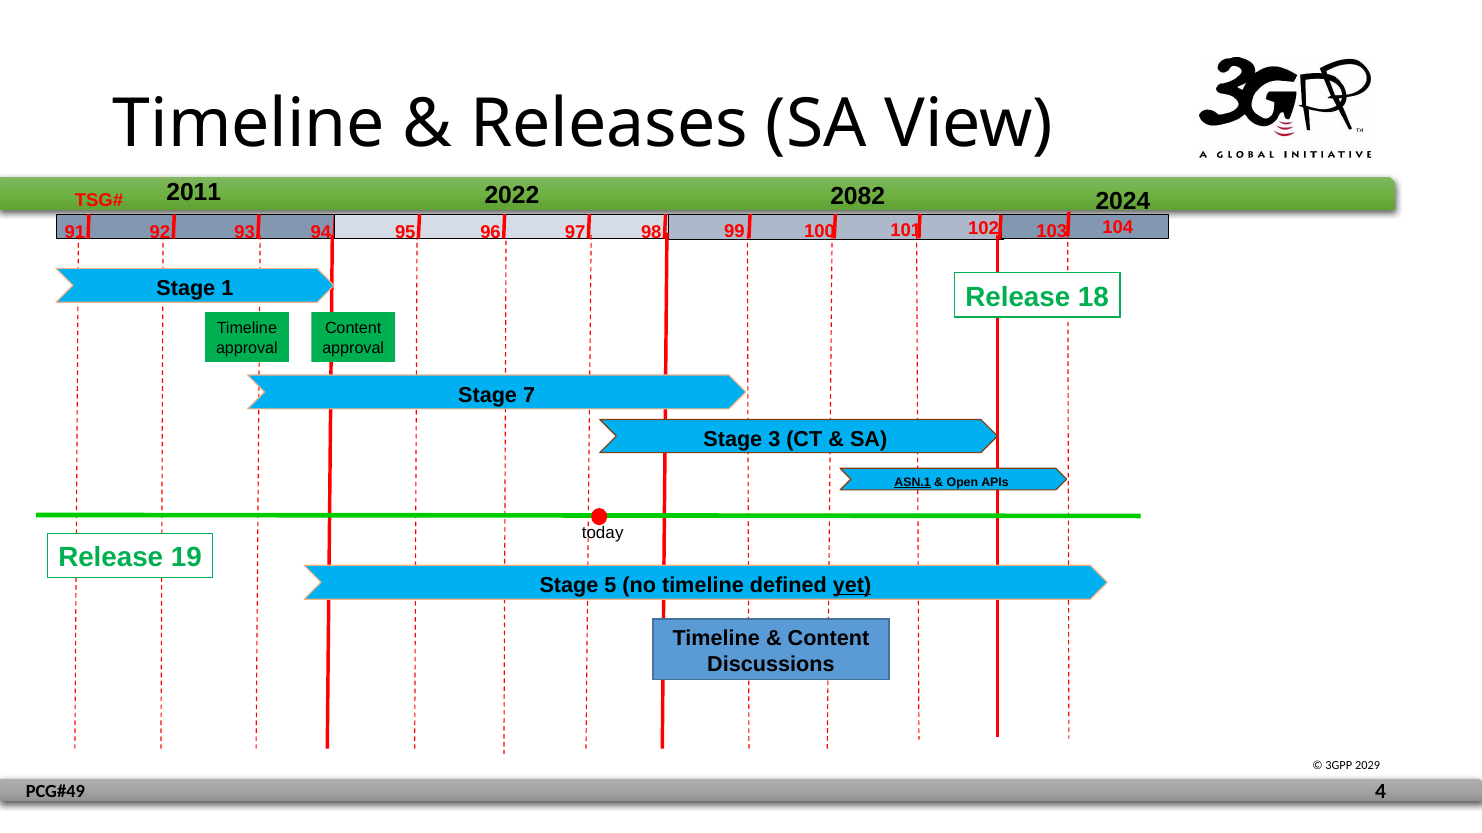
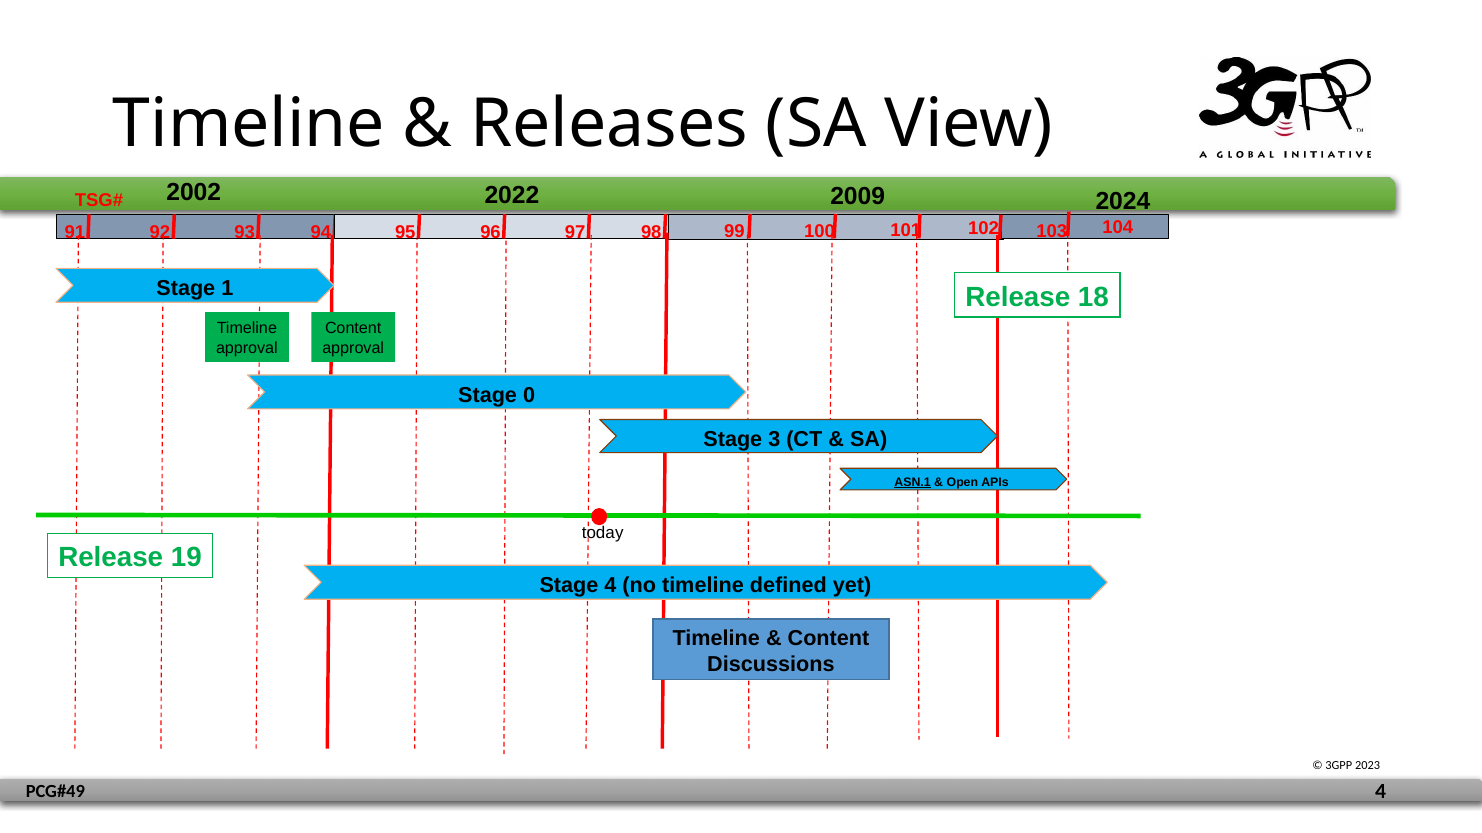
2011: 2011 -> 2002 (194, 193)
2082: 2082 -> 2009 (858, 197)
7: 7 -> 0 (529, 395)
Stage 5: 5 -> 4 (610, 586)
yet underline: present -> none (852, 586)
2029: 2029 -> 2023 (1368, 766)
